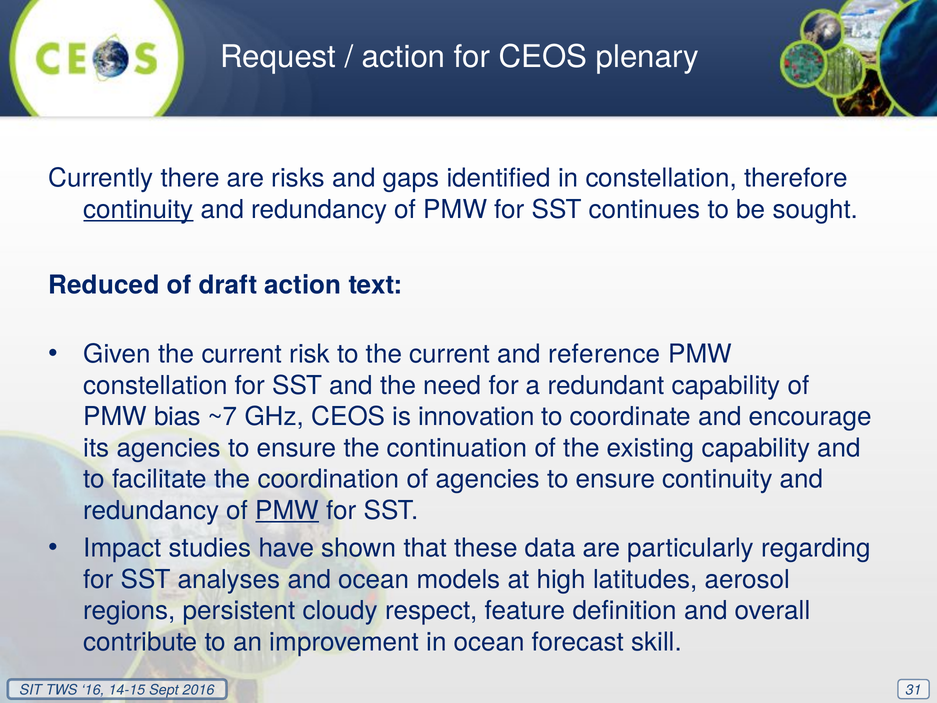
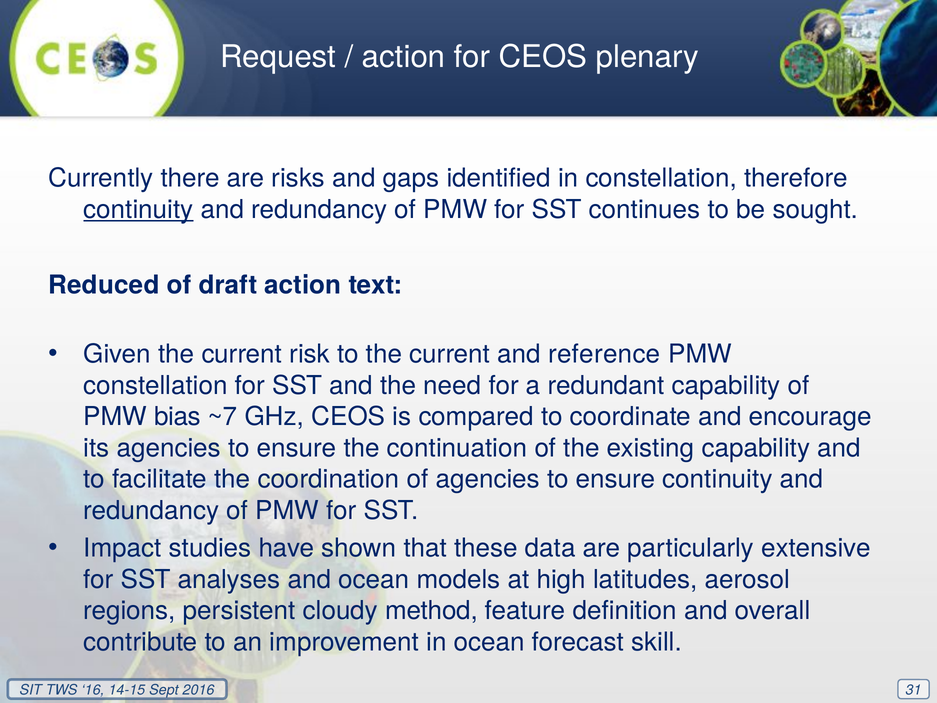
innovation: innovation -> compared (476, 417)
PMW underline: present -> none (287, 510)
regarding: regarding -> extensive (816, 548)
respect: respect -> method (432, 611)
